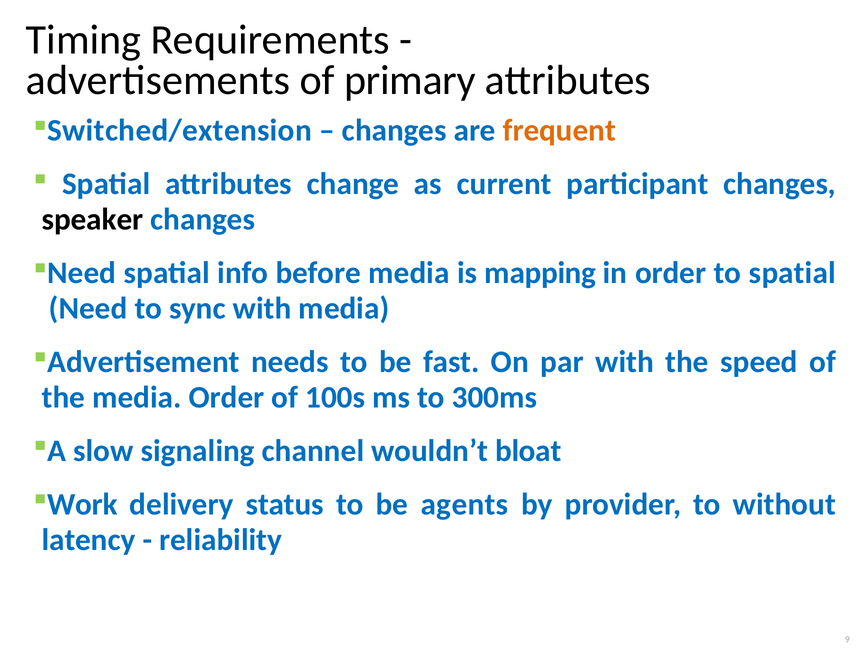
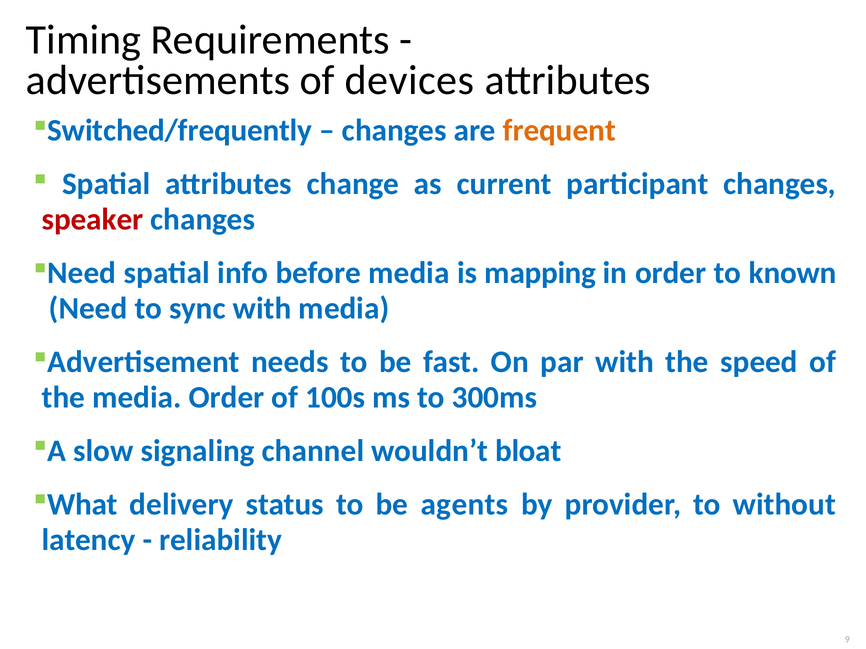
primary: primary -> devices (410, 80)
Switched/extension: Switched/extension -> Switched/frequently (180, 131)
speaker colour: black -> red (93, 220)
to spatial: spatial -> known (793, 273)
Work: Work -> What (82, 505)
